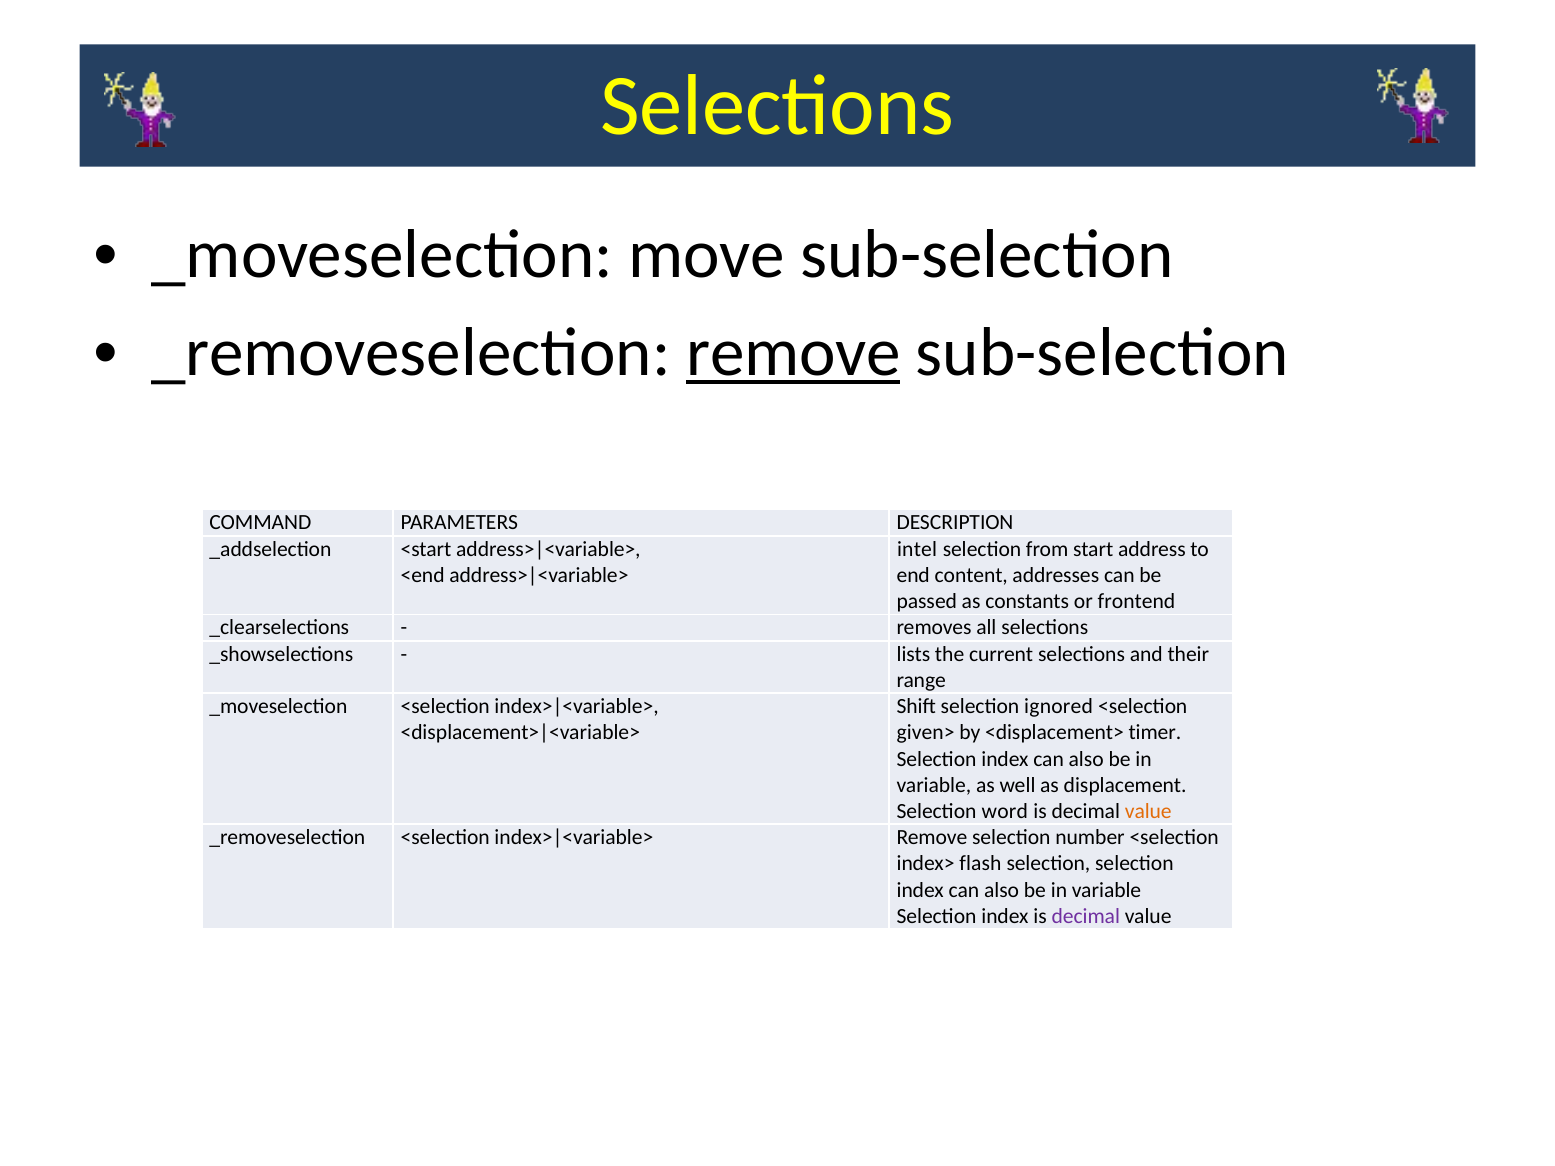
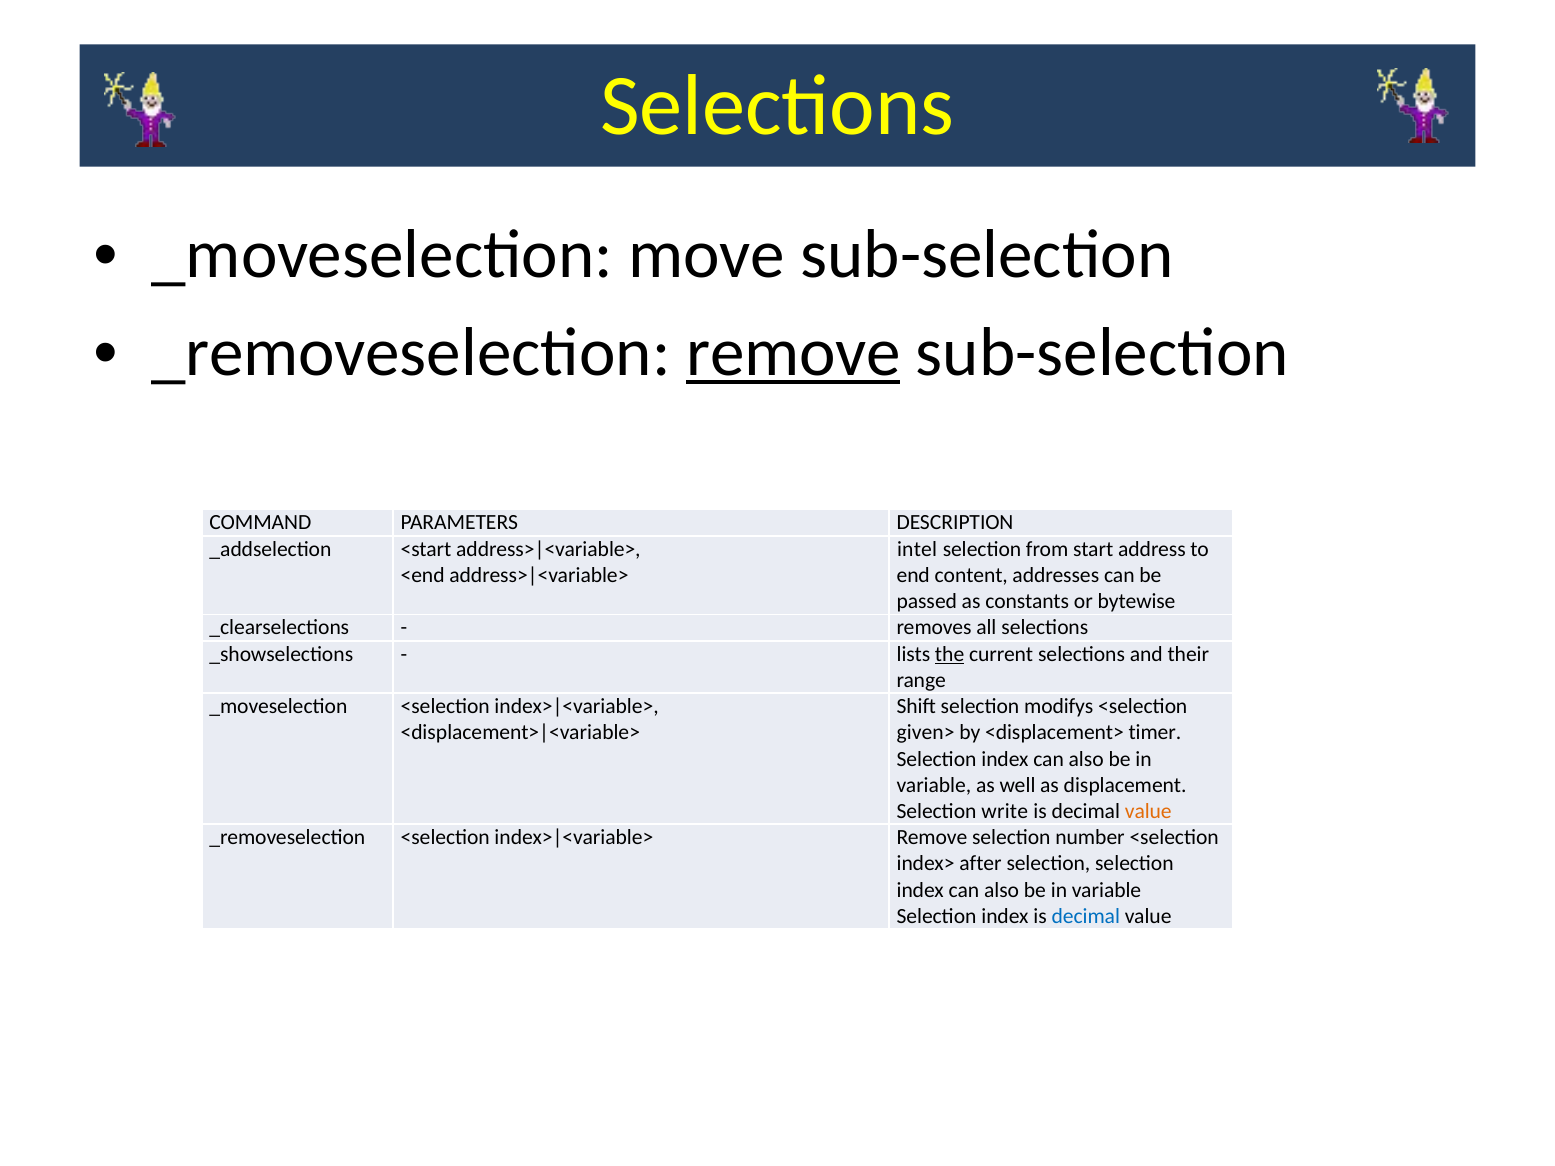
frontend: frontend -> bytewise (1137, 602)
the underline: none -> present (950, 654)
ignored: ignored -> modifys (1059, 707)
word: word -> write (1005, 811)
flash: flash -> after (981, 864)
decimal colour: purple -> blue (1086, 916)
